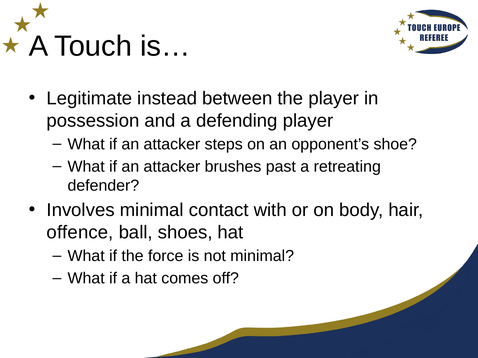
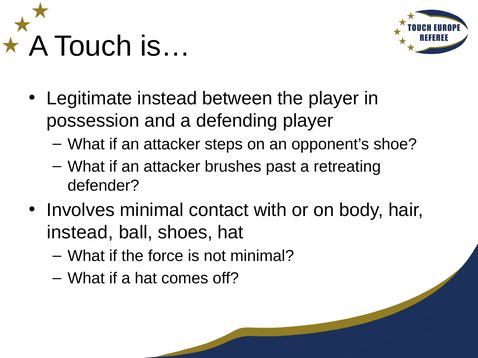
offence: offence -> instead (80, 233)
